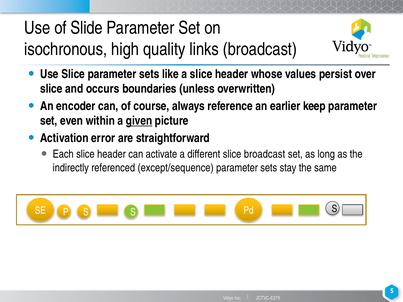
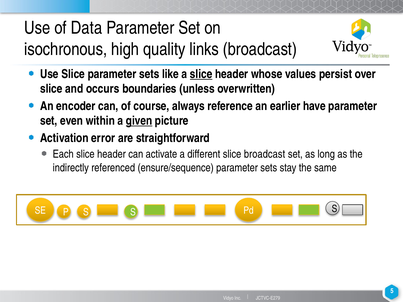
Slide: Slide -> Data (86, 28)
slice underline: none -> present (201, 74)
keep: keep -> have (314, 106)
except/sequence: except/sequence -> ensure/sequence (176, 168)
